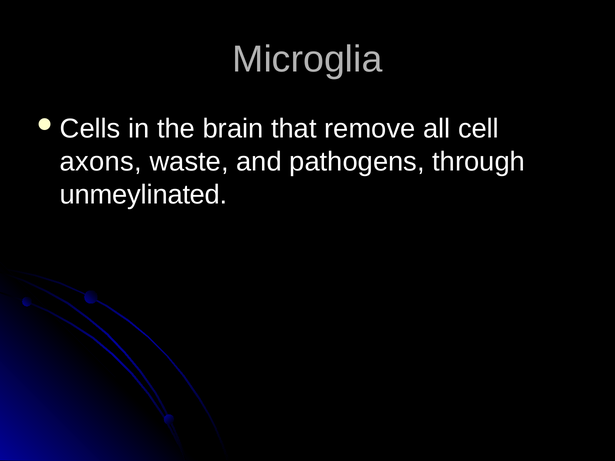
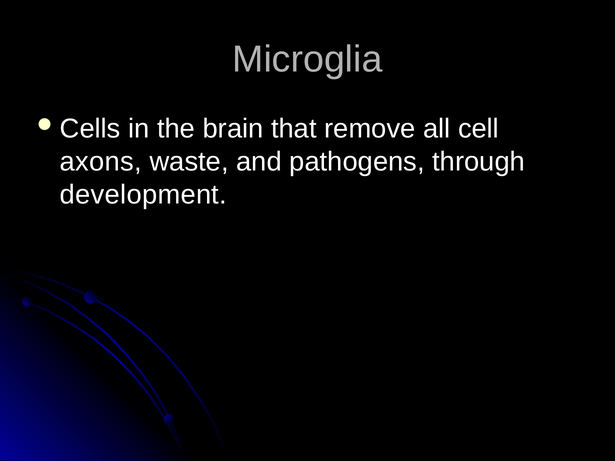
unmeylinated: unmeylinated -> development (143, 195)
